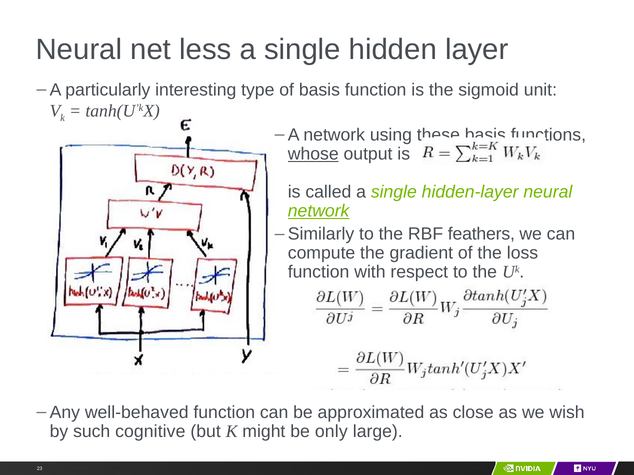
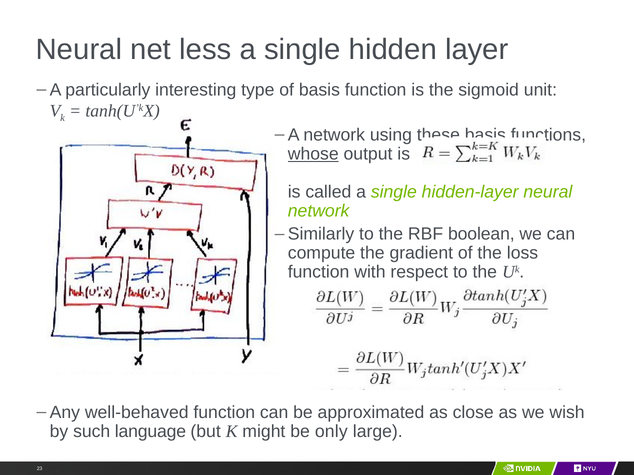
network underline: present -> none (319, 211)
feathers: feathers -> boolean (481, 234)
cognitive: cognitive -> language (150, 432)
